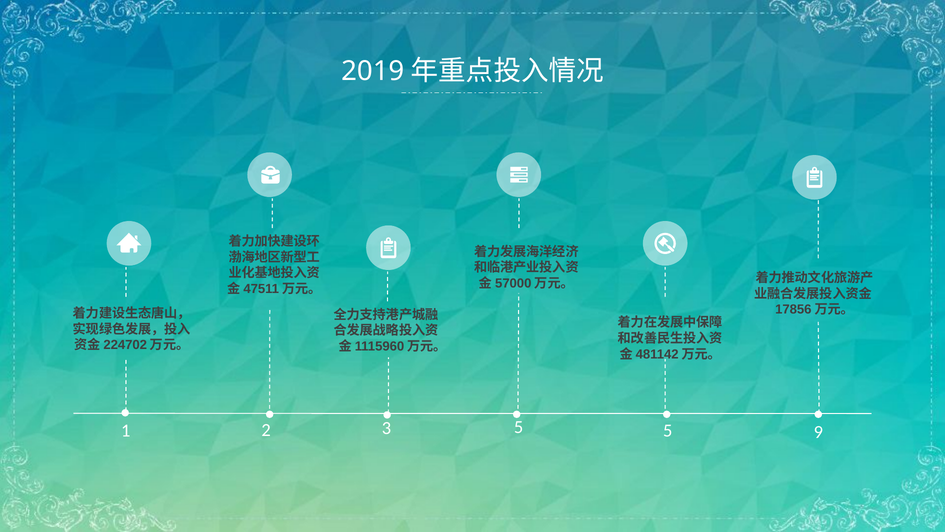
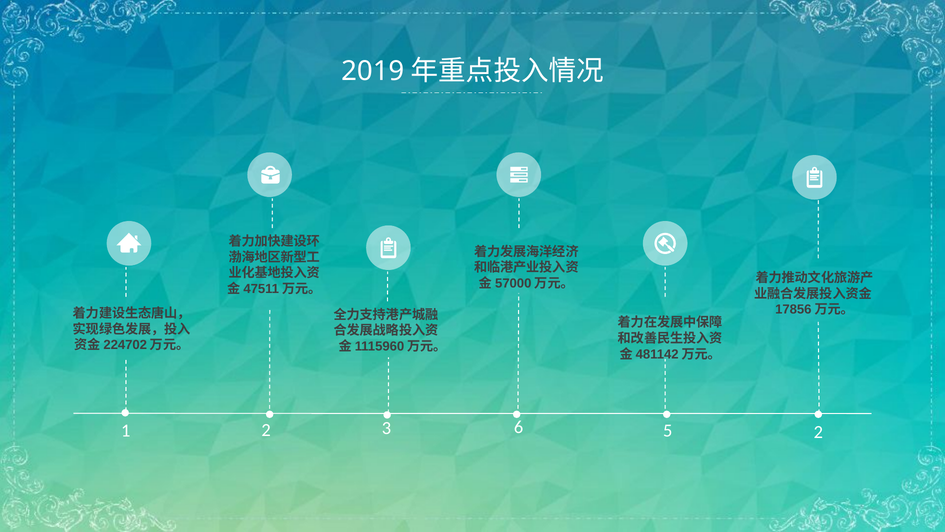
3 9: 9 -> 2 (818, 432)
2 5: 5 -> 6 (519, 427)
